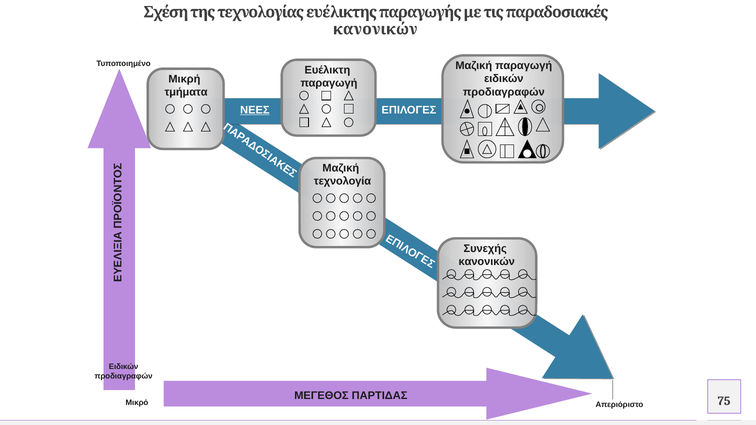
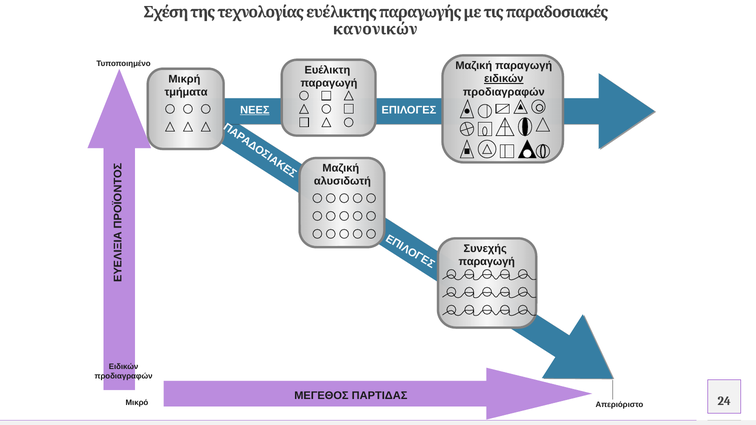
ειδικών underline: none -> present (504, 79)
τεχνολογία: τεχνολογία -> αλυσιδωτή (342, 181)
κανονικών: κανονικών -> παραγωγή (487, 262)
75: 75 -> 24 (724, 401)
